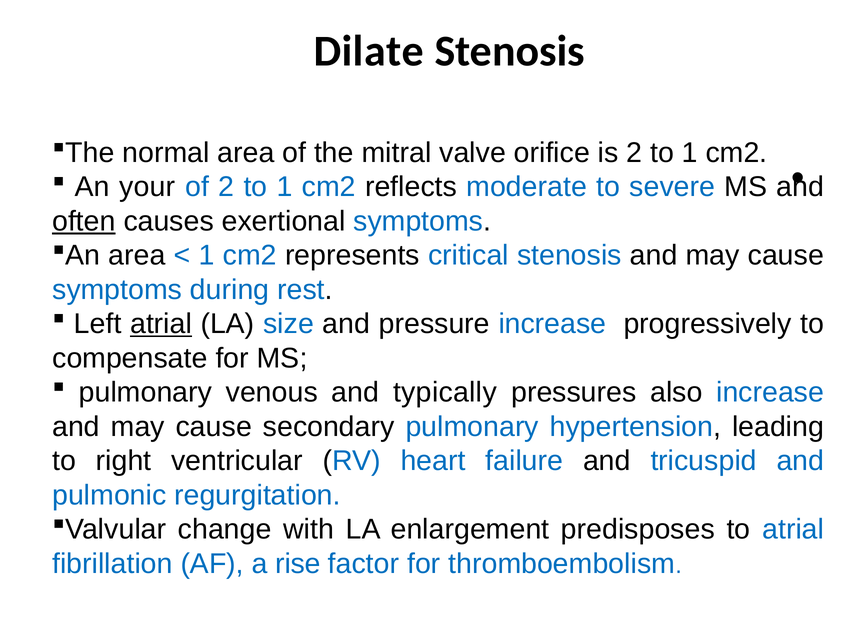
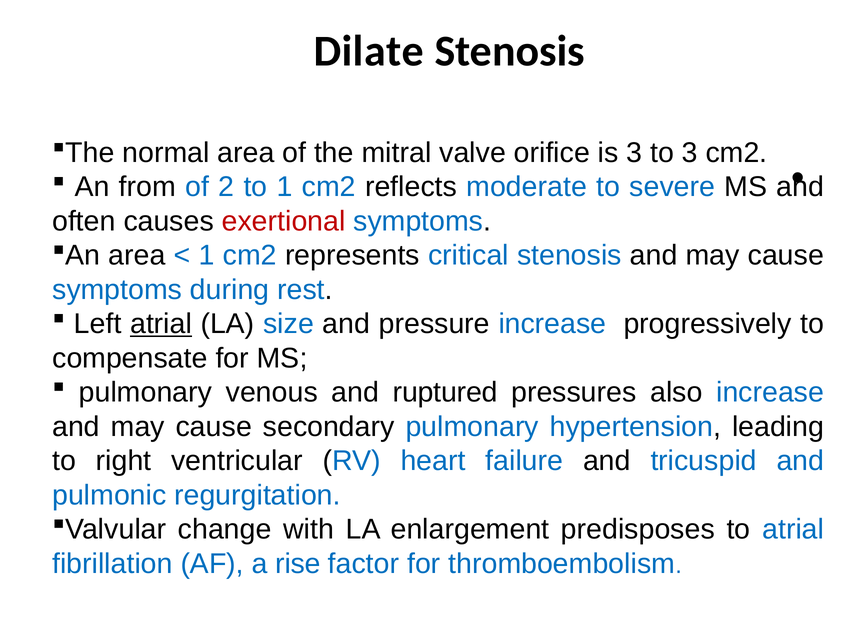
is 2: 2 -> 3 (634, 153)
1: 1 -> 3 (690, 153)
your: your -> from (147, 187)
often underline: present -> none (84, 221)
exertional colour: black -> red (284, 221)
typically: typically -> ruptured (445, 392)
